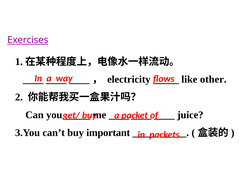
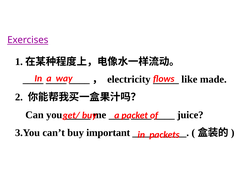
other: other -> made (213, 80)
